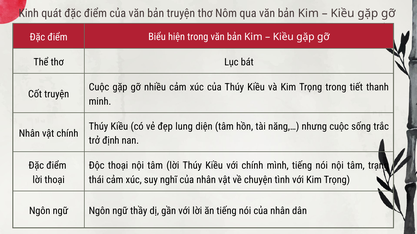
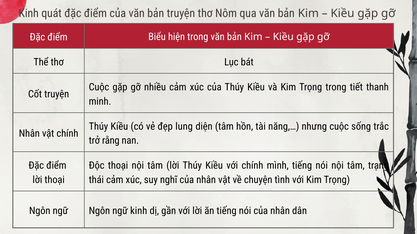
định: định -> rằng (111, 141)
ngữ thầy: thầy -> kinh (139, 211)
